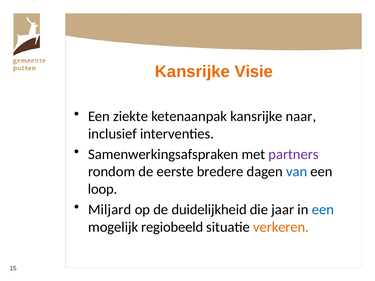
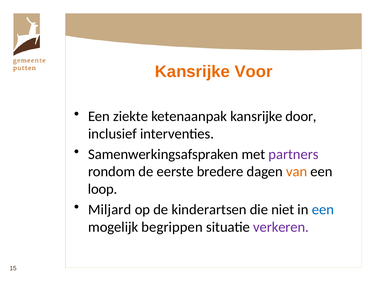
Visie: Visie -> Voor (254, 72)
naar: naar -> door (301, 117)
van colour: blue -> orange (297, 172)
duidelijkheid: duidelijkheid -> kinderartsen (209, 210)
jaar: jaar -> niet (283, 210)
regiobeeld: regiobeeld -> begrippen (172, 227)
verkeren colour: orange -> purple (281, 227)
